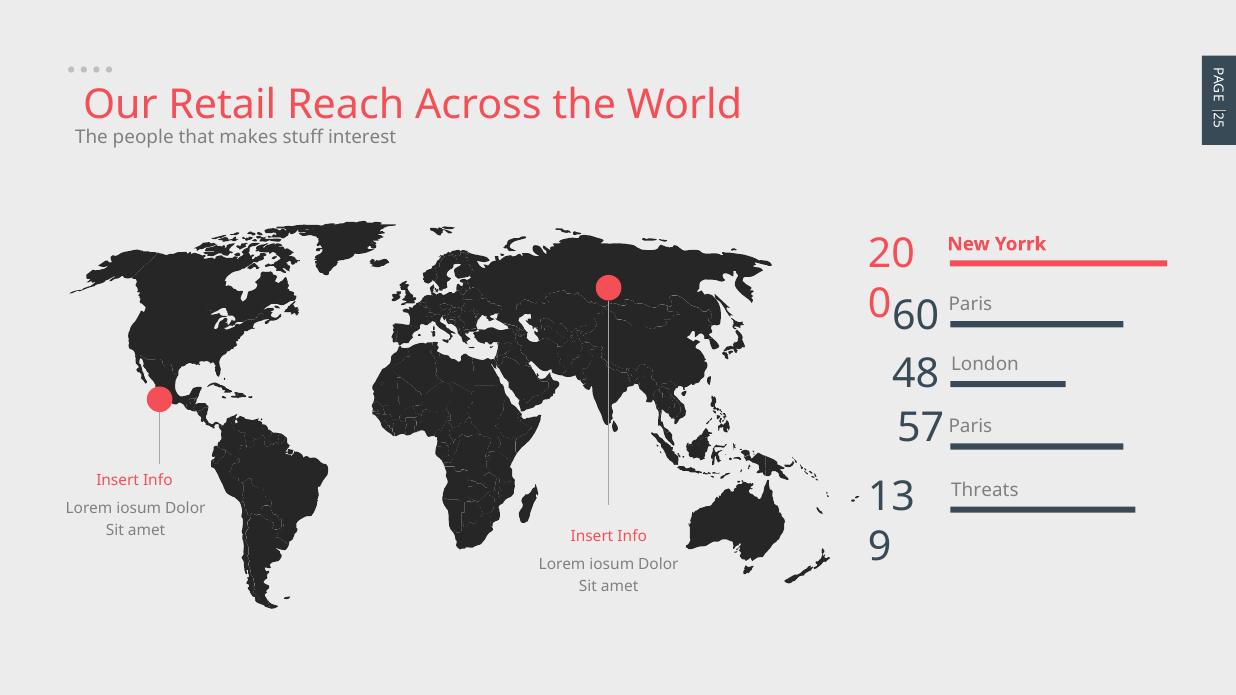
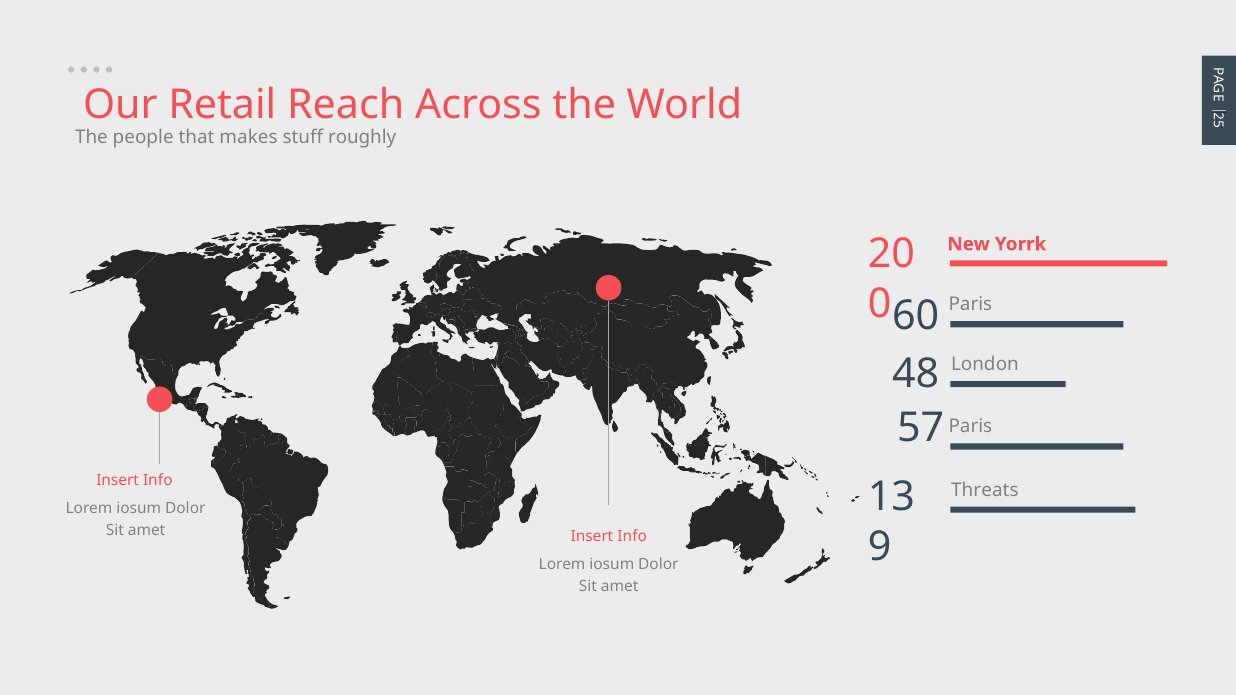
interest: interest -> roughly (362, 137)
